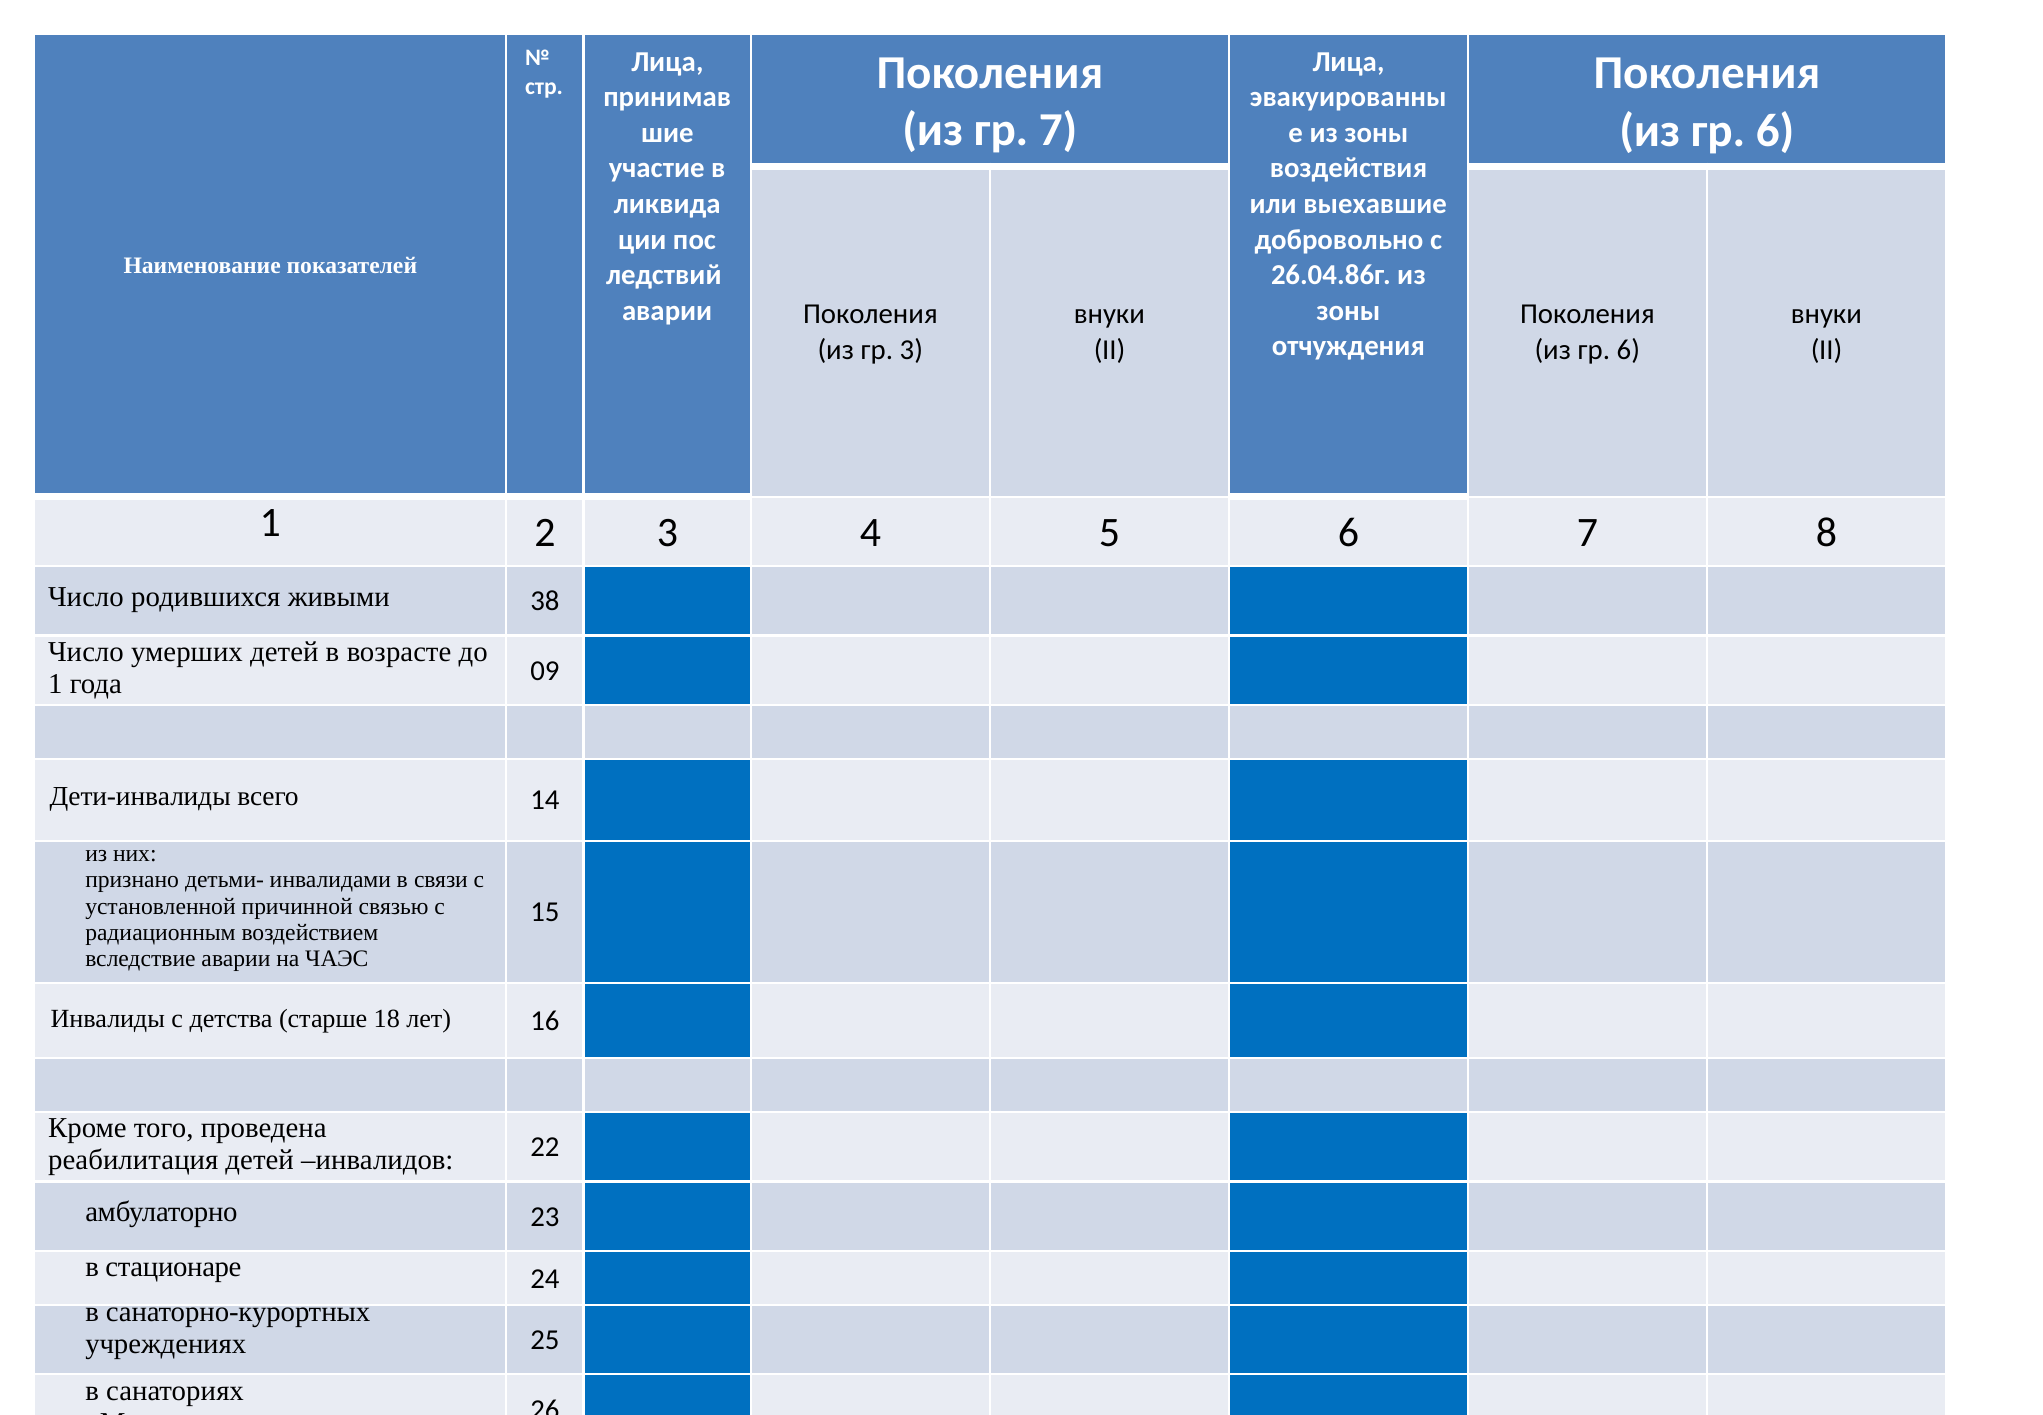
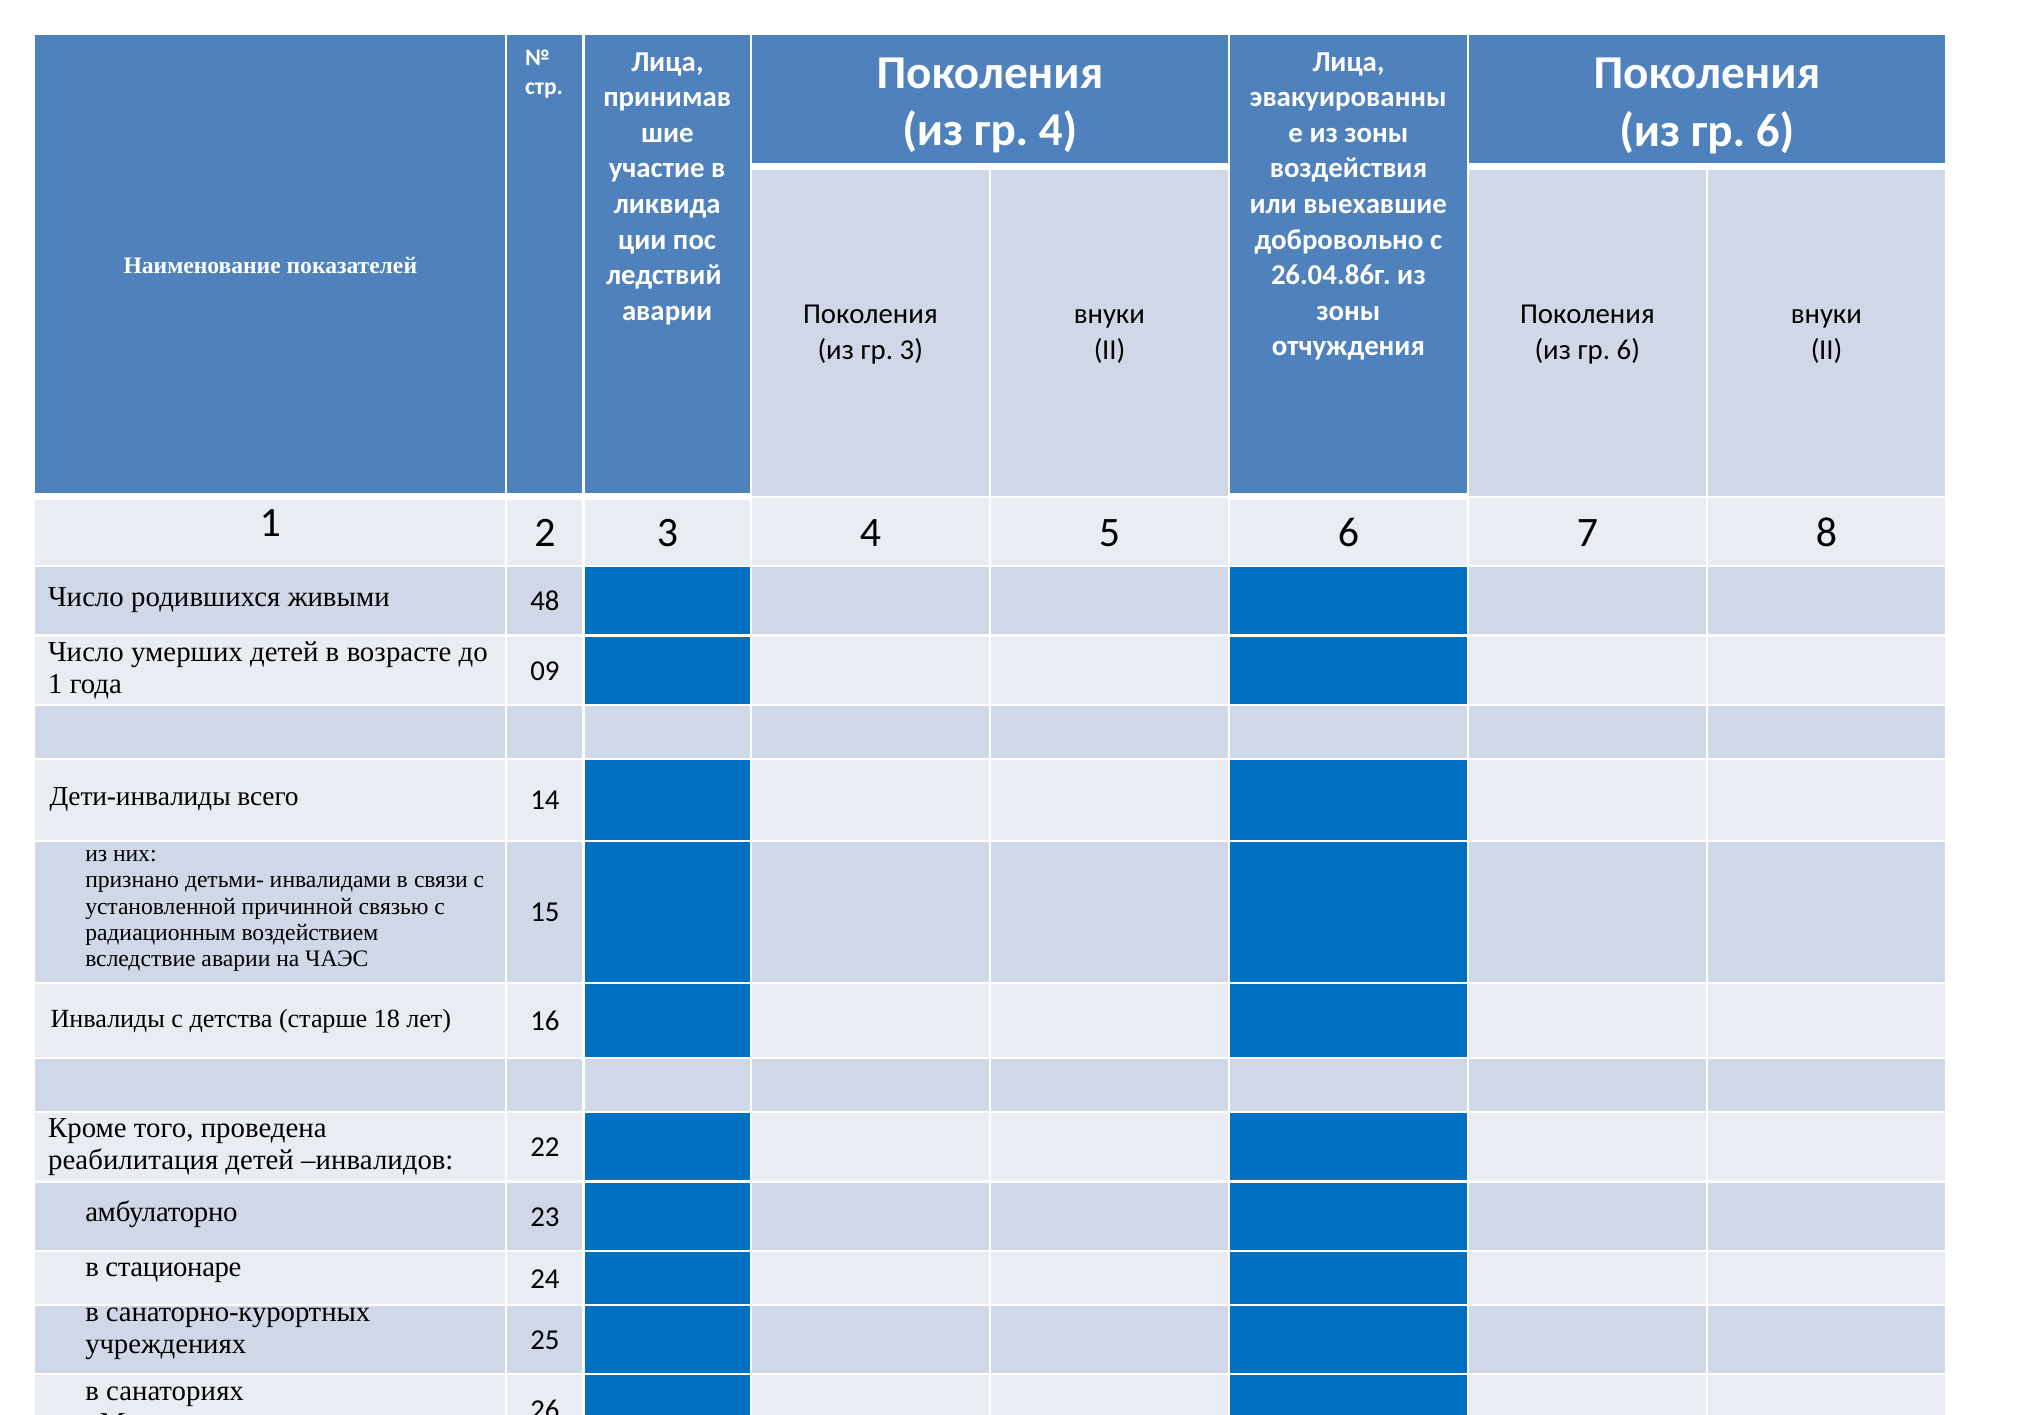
гр 7: 7 -> 4 (1058, 130)
38: 38 -> 48 (545, 601)
